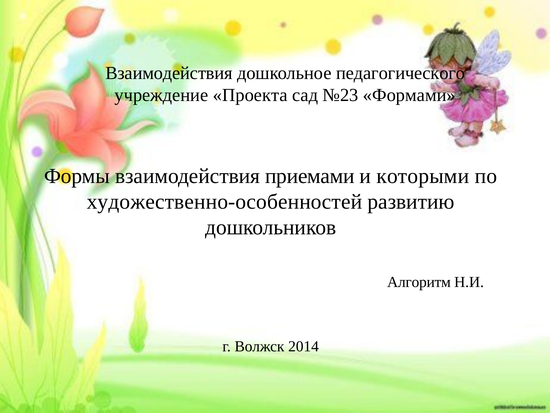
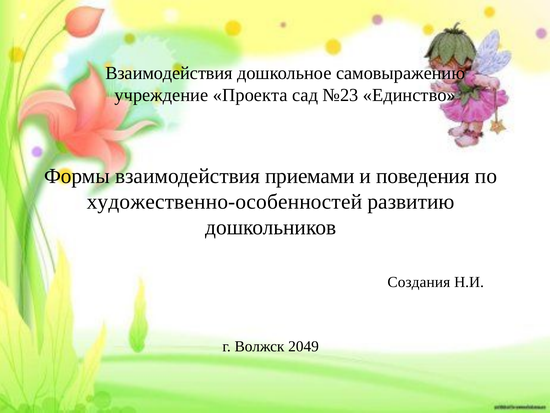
педагогического: педагогического -> самовыражению (401, 73)
Формами: Формами -> Единство (409, 95)
которыми: которыми -> поведения (423, 176)
Алгоритм: Алгоритм -> Создания (419, 282)
2014: 2014 -> 2049 (304, 346)
